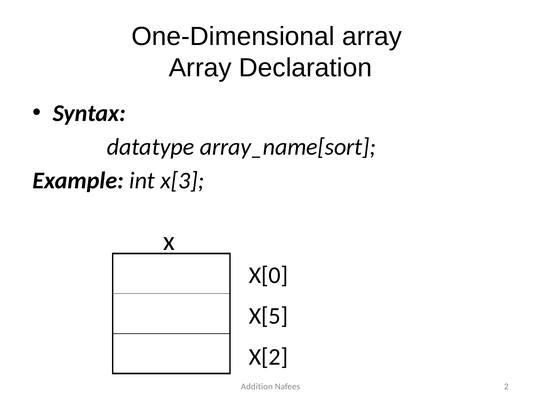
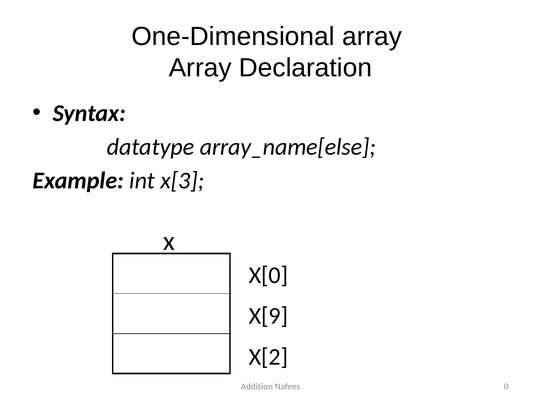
array_name[sort: array_name[sort -> array_name[else (288, 147)
X[5: X[5 -> X[9 (268, 317)
2: 2 -> 0 (506, 387)
